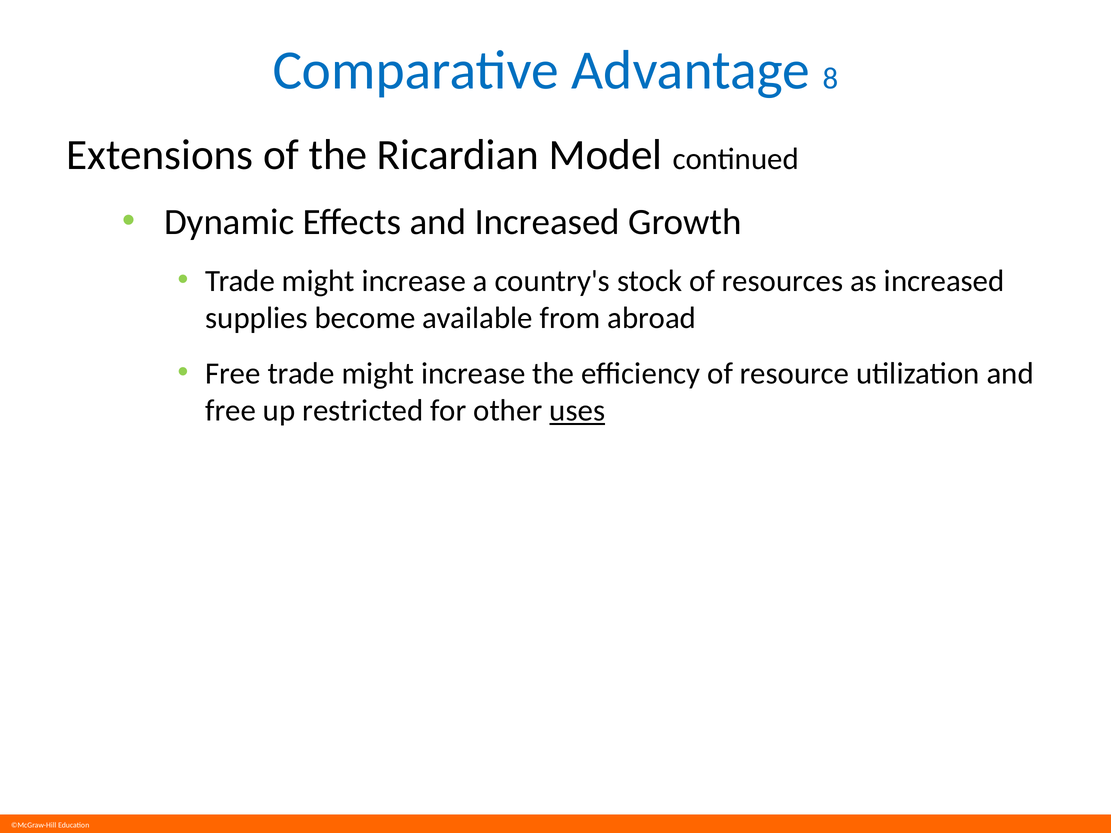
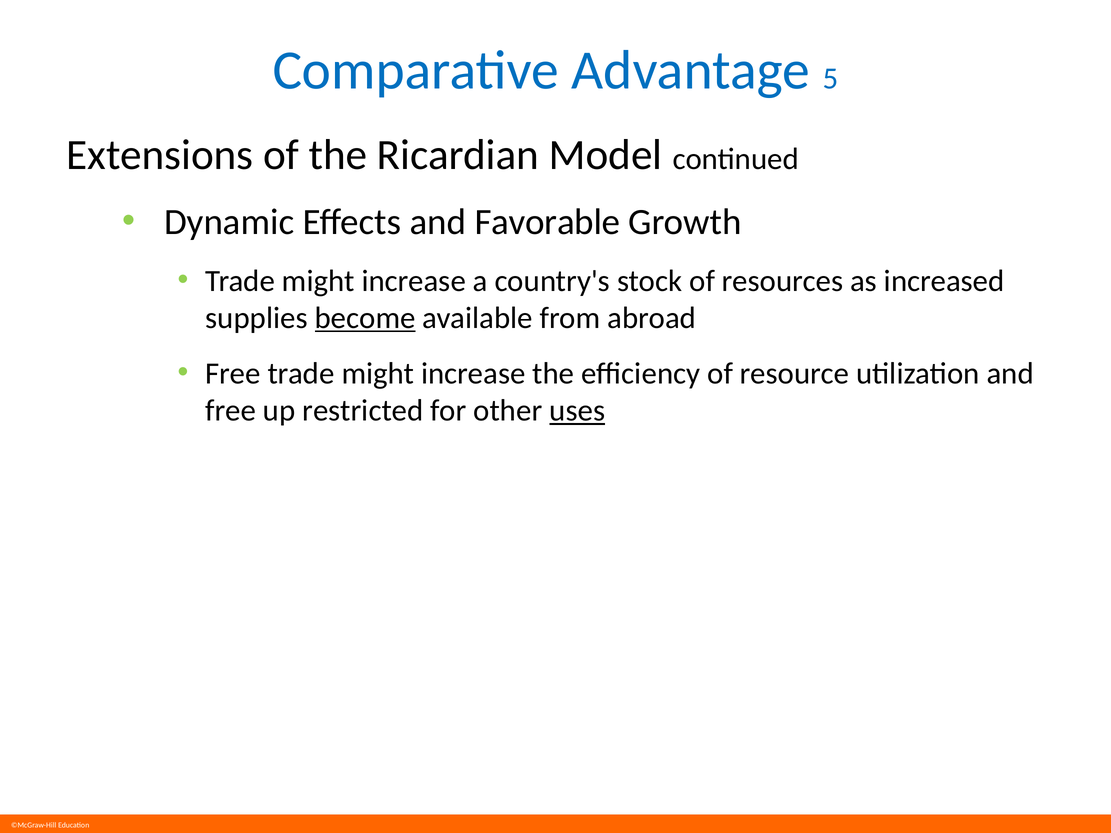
8: 8 -> 5 (831, 79)
and Increased: Increased -> Favorable (547, 222)
become underline: none -> present (365, 318)
